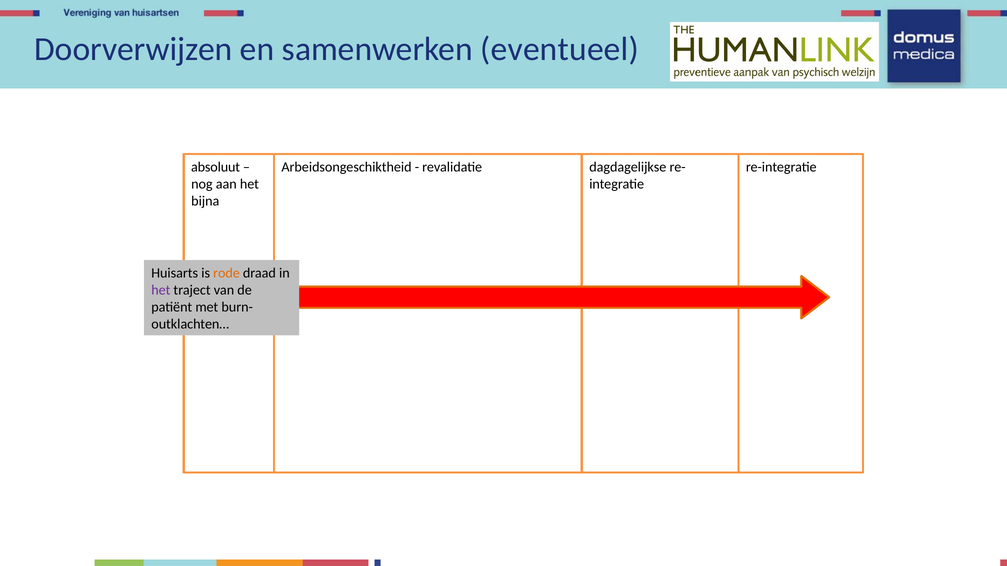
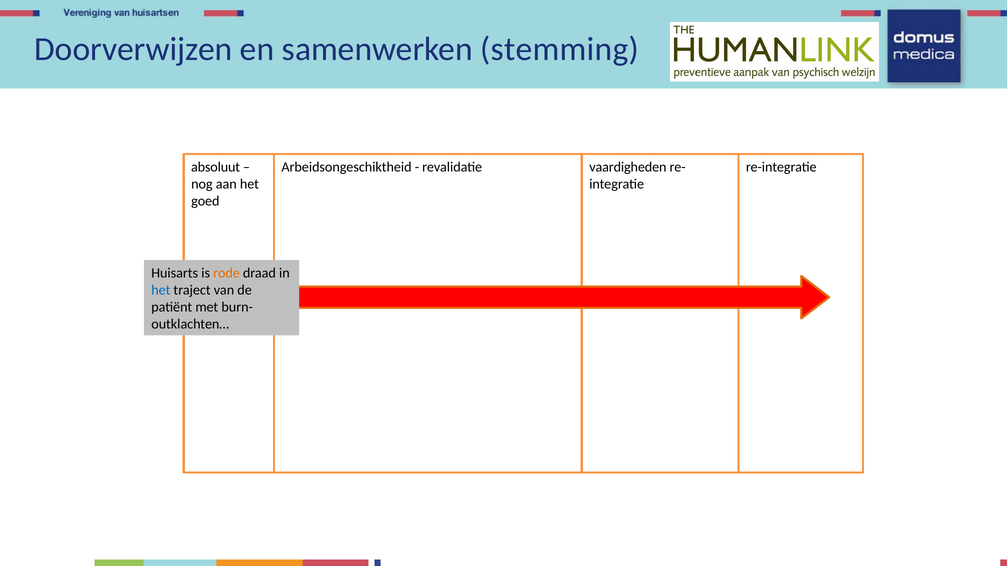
eventueel: eventueel -> stemming (560, 49)
dagdagelijkse: dagdagelijkse -> vaardigheden (628, 167)
bijna: bijna -> goed (205, 201)
het colour: purple -> blue (161, 290)
